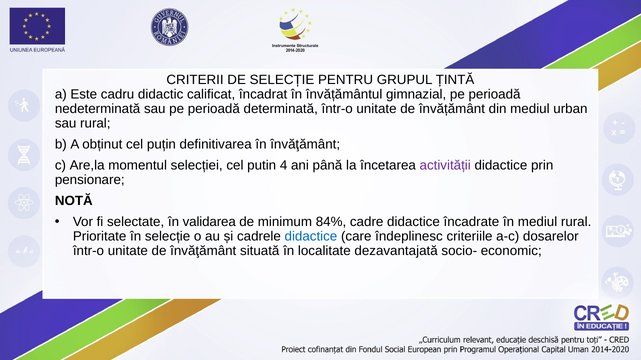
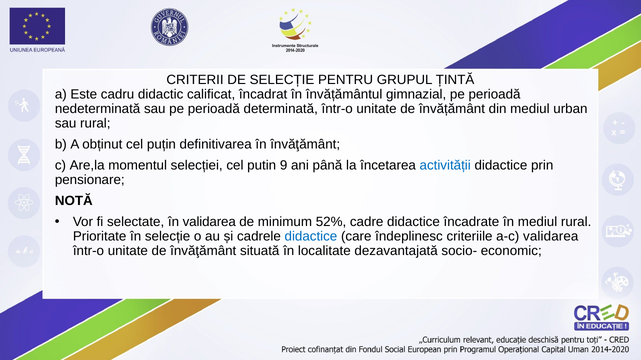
4: 4 -> 9 (284, 166)
activității colour: purple -> blue (445, 166)
84%: 84% -> 52% (331, 222)
a-c dosarelor: dosarelor -> validarea (551, 237)
